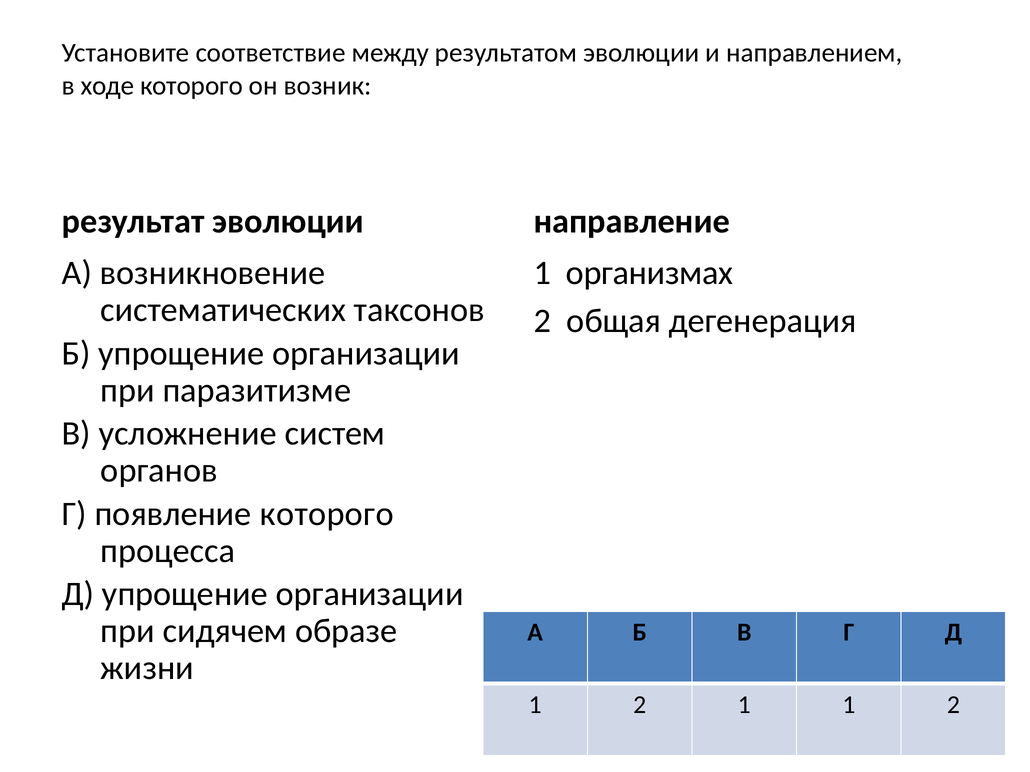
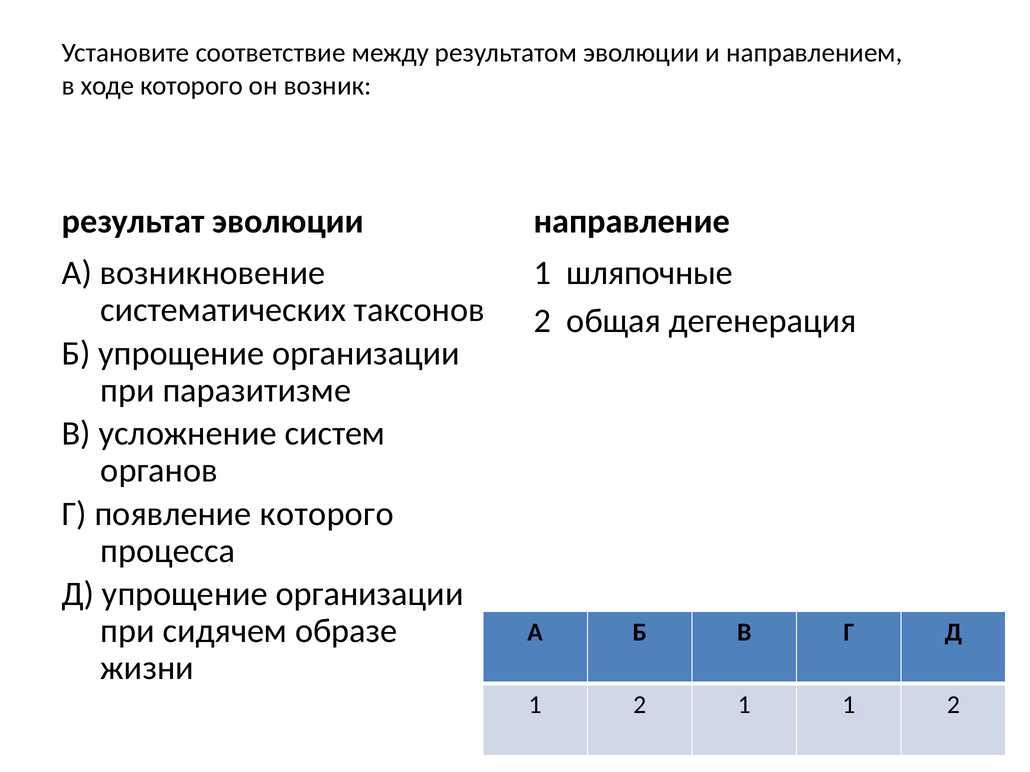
организмах: организмах -> шляпочные (650, 273)
